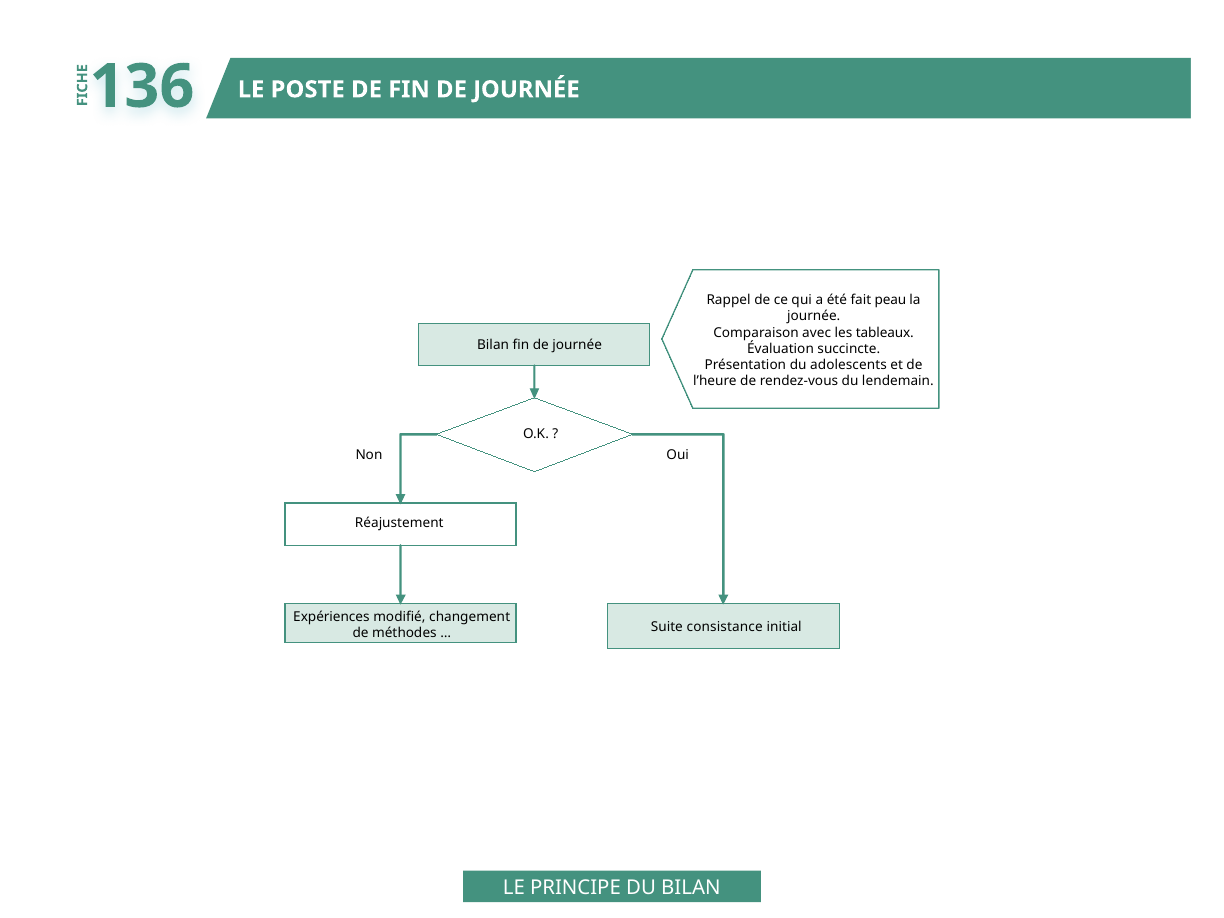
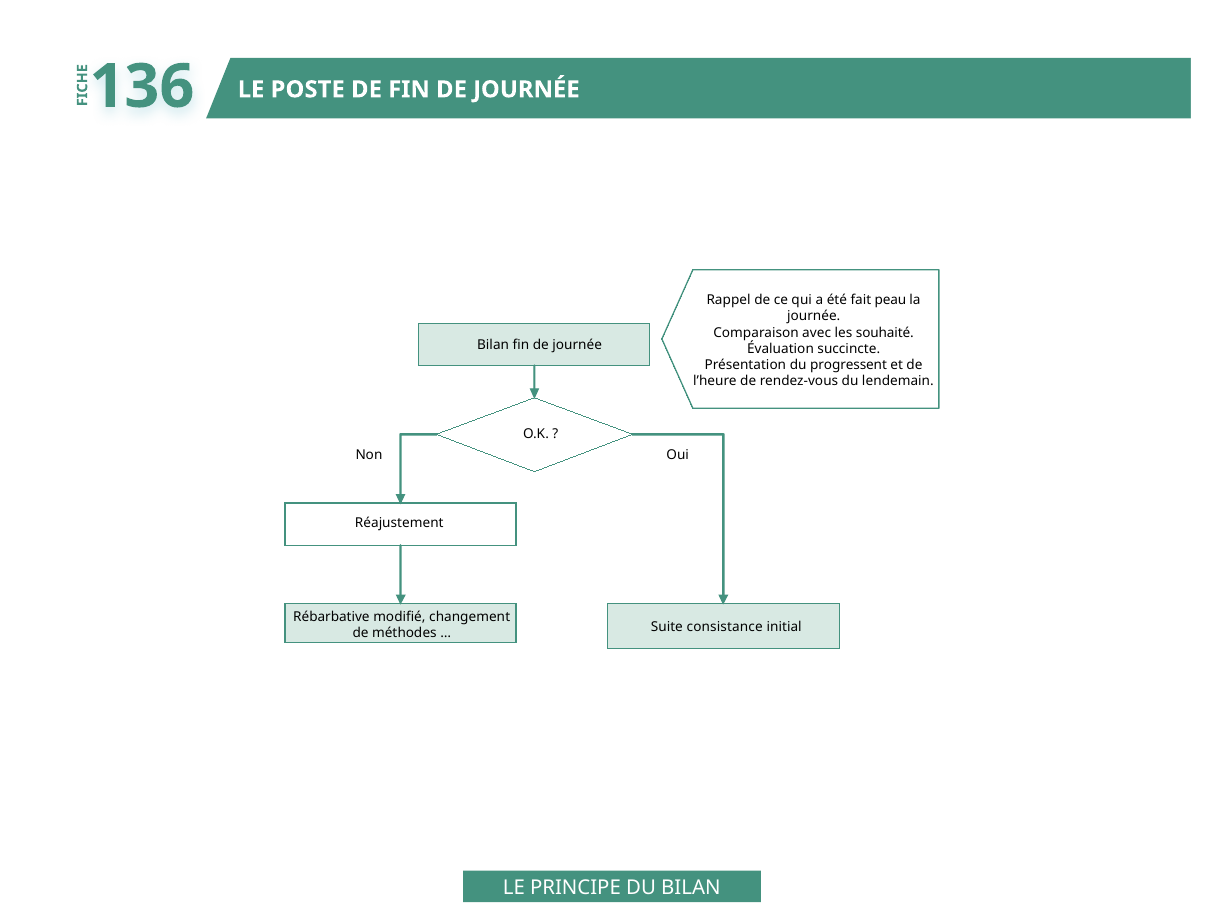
tableaux: tableaux -> souhaité (885, 333)
adolescents: adolescents -> progressent (849, 365)
Expériences: Expériences -> Rébarbative (331, 617)
